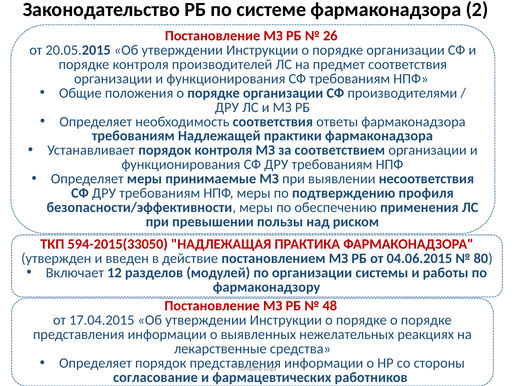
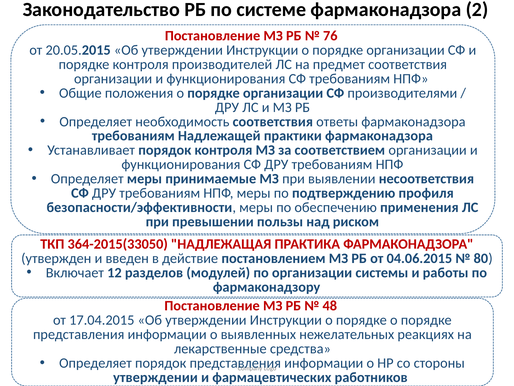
26: 26 -> 76 (330, 36)
594-2015(33050: 594-2015(33050 -> 364-2015(33050 (118, 244)
согласование: согласование -> утверждении (155, 377)
